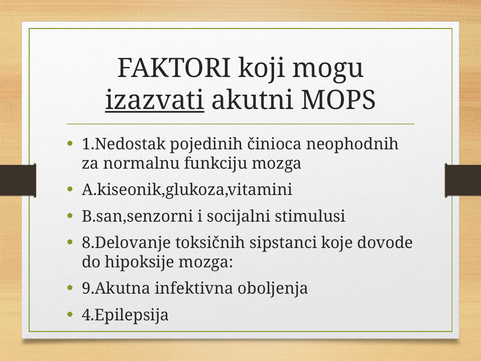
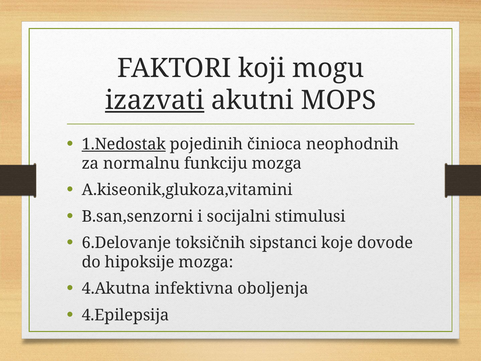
1.Nedostak underline: none -> present (124, 144)
8.Delovanje: 8.Delovanje -> 6.Delovanje (126, 243)
9.Akutna: 9.Akutna -> 4.Akutna (116, 288)
